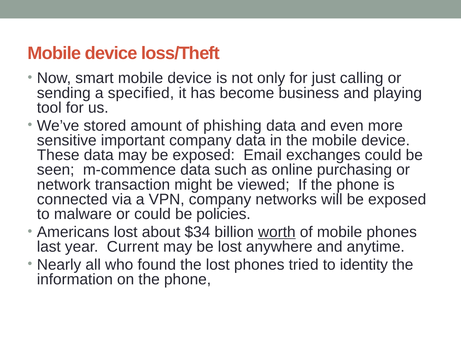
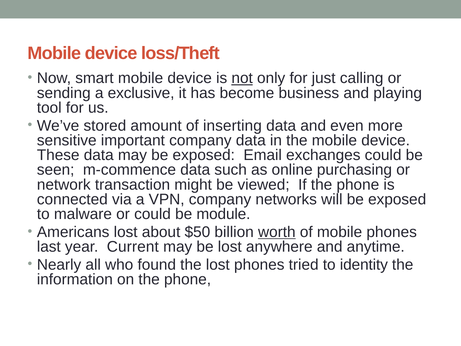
not underline: none -> present (242, 78)
specified: specified -> exclusive (141, 93)
phishing: phishing -> inserting (232, 126)
policies: policies -> module (223, 214)
$34: $34 -> $50 (197, 232)
